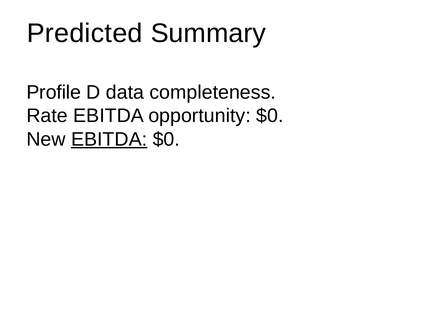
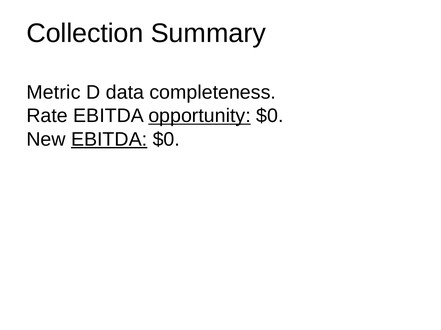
Predicted: Predicted -> Collection (85, 33)
Profile: Profile -> Metric (54, 92)
opportunity underline: none -> present (200, 116)
